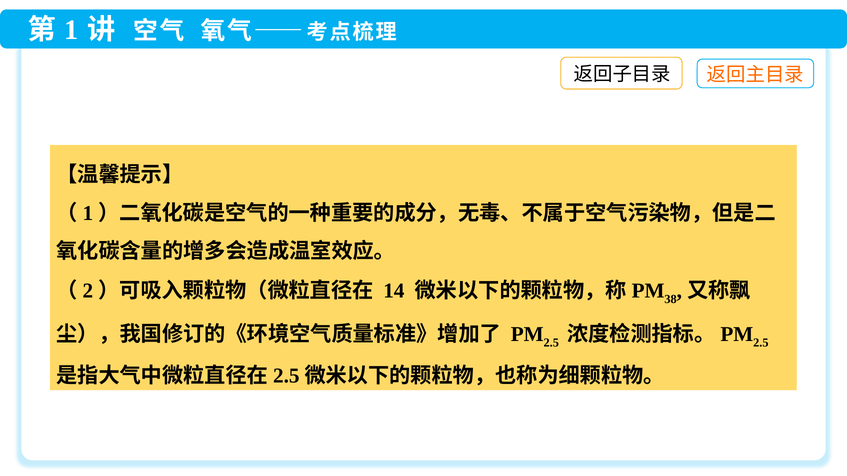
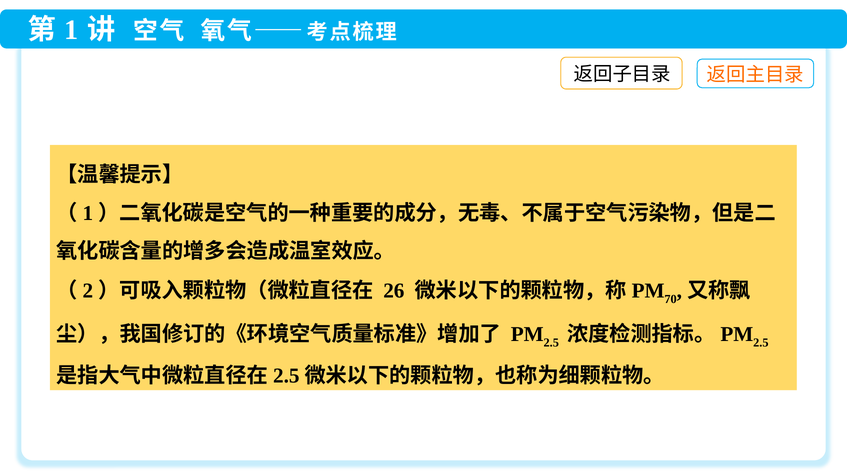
14: 14 -> 26 (394, 291)
38: 38 -> 70 (671, 299)
